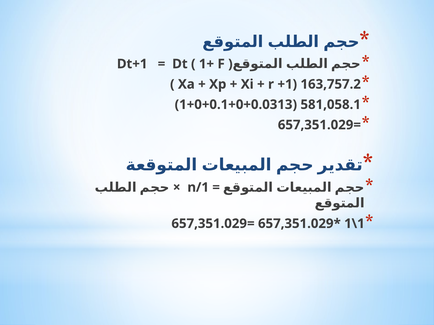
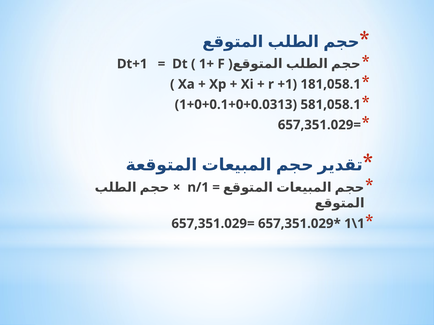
163,757.2: 163,757.2 -> 181,058.1 (331, 84)
